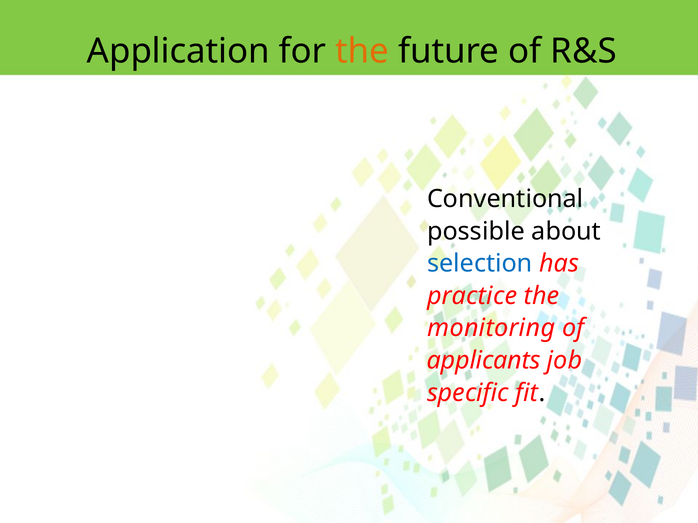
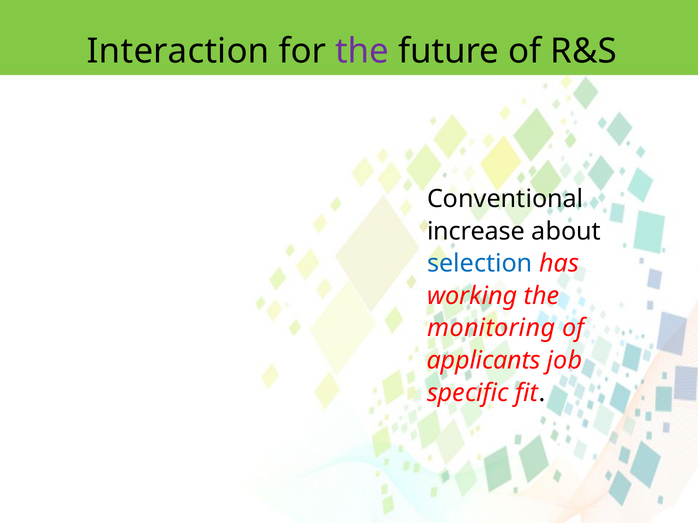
Application: Application -> Interaction (178, 51)
the colour: orange -> purple (362, 51)
possible: possible -> increase (476, 231)
practice: practice -> working (472, 296)
